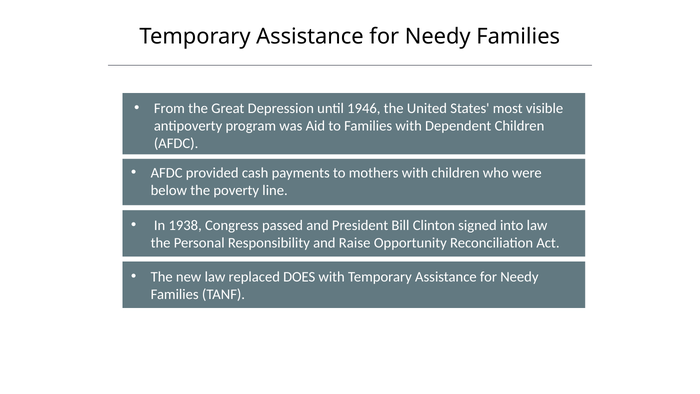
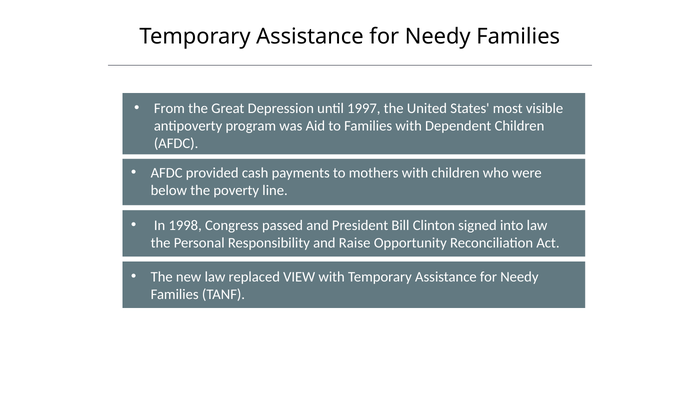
1946: 1946 -> 1997 (364, 108)
1938: 1938 -> 1998 (185, 225)
DOES: DOES -> VIEW (299, 277)
